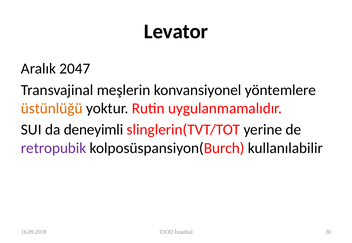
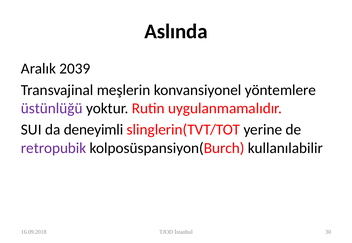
Levator: Levator -> Aslında (176, 31)
2047: 2047 -> 2039 (75, 69)
üstünlüğü colour: orange -> purple (52, 108)
